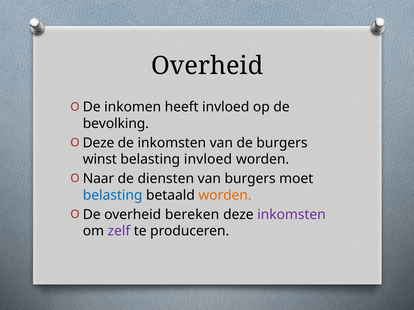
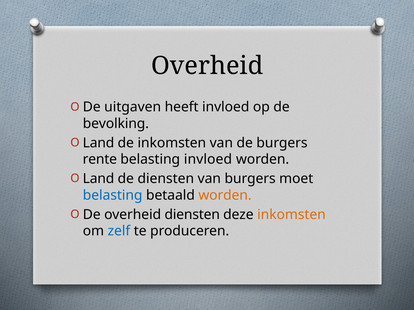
inkomen: inkomen -> uitgaven (133, 107)
Deze: Deze -> Land (98, 143)
winst: winst -> rente (100, 160)
Naar: Naar -> Land (98, 179)
overheid bereken: bereken -> diensten (192, 215)
inkomsten colour: purple -> orange (291, 215)
zelf colour: purple -> blue (119, 231)
